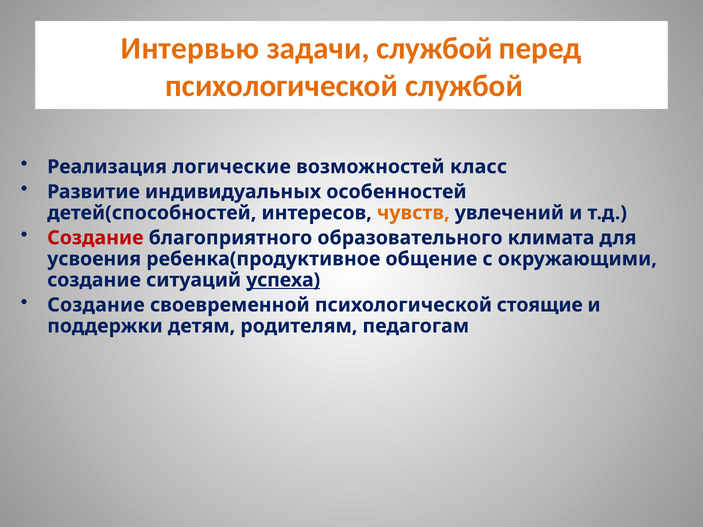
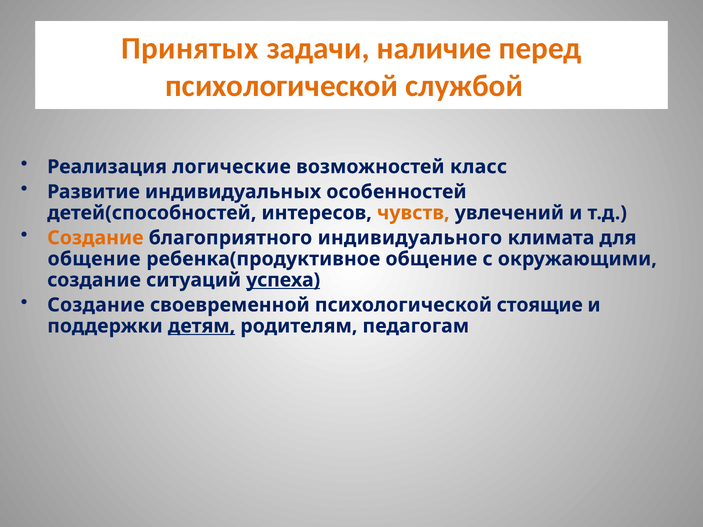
Интервью: Интервью -> Принятых (190, 48)
задачи службой: службой -> наличие (434, 48)
Создание colour: red -> orange (95, 238)
образовательного: образовательного -> индивидуального (410, 238)
усвоения: усвоения -> общение (94, 259)
детям underline: none -> present (202, 326)
